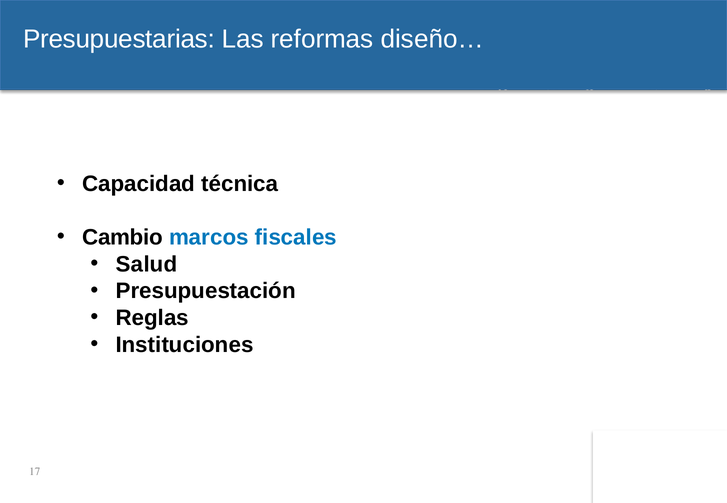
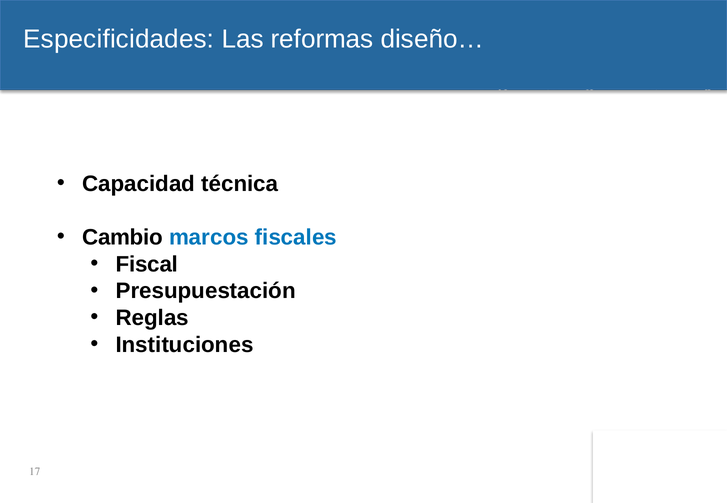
Presupuestarias: Presupuestarias -> Especificidades (119, 39)
Salud: Salud -> Fiscal (147, 264)
